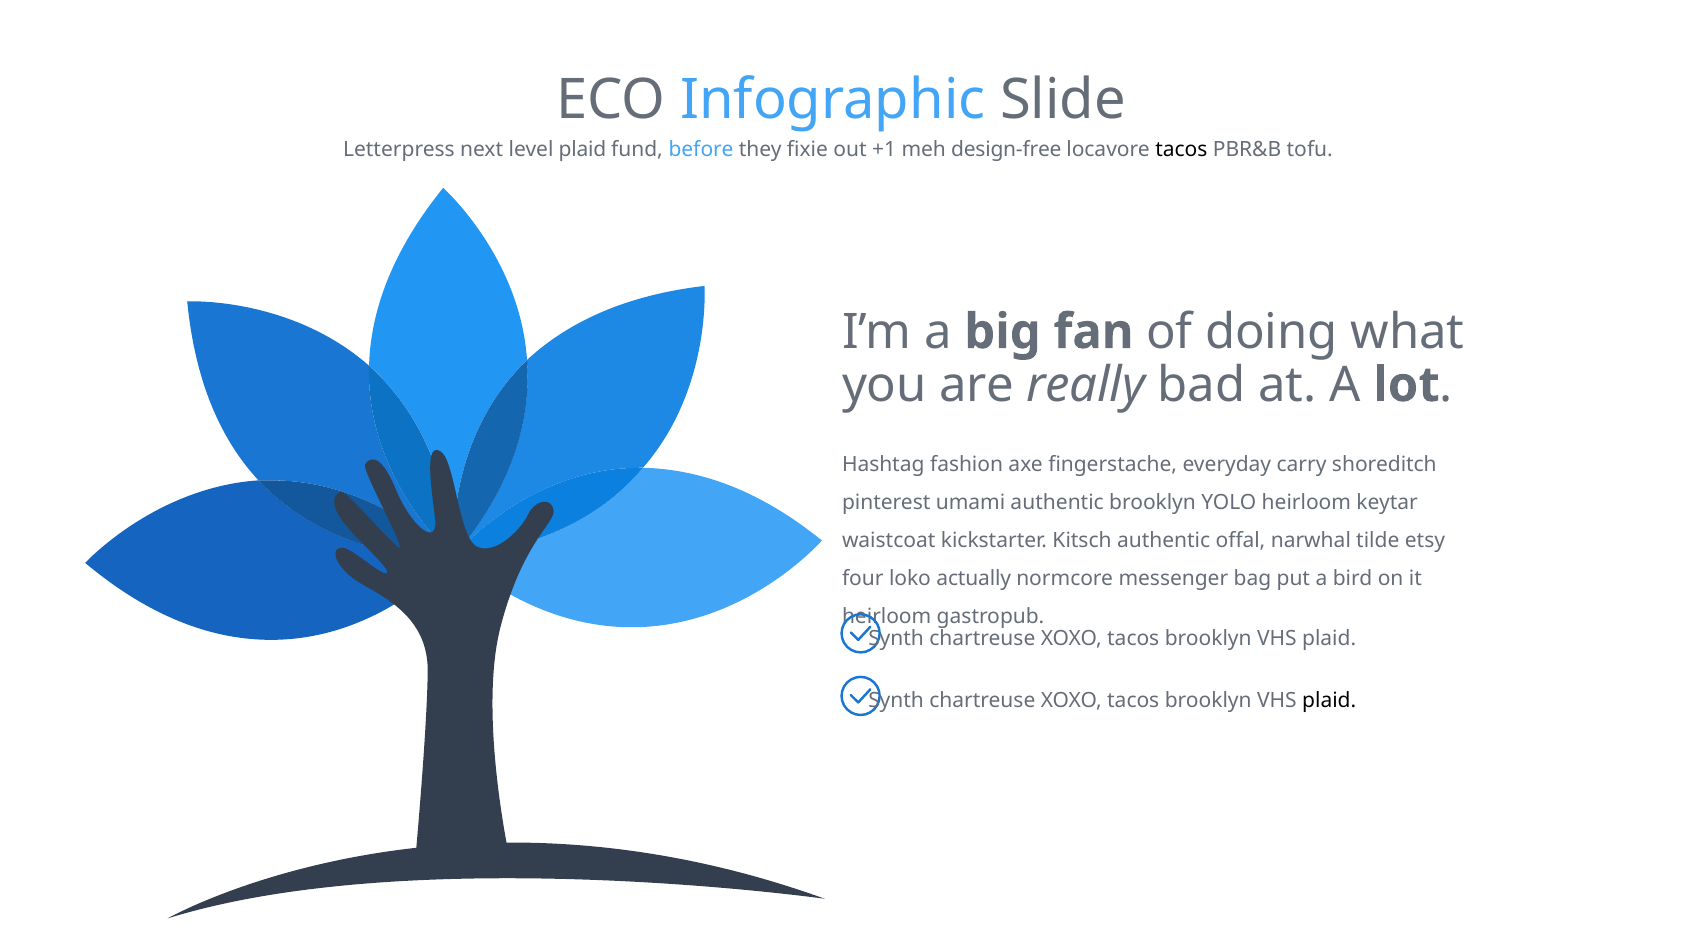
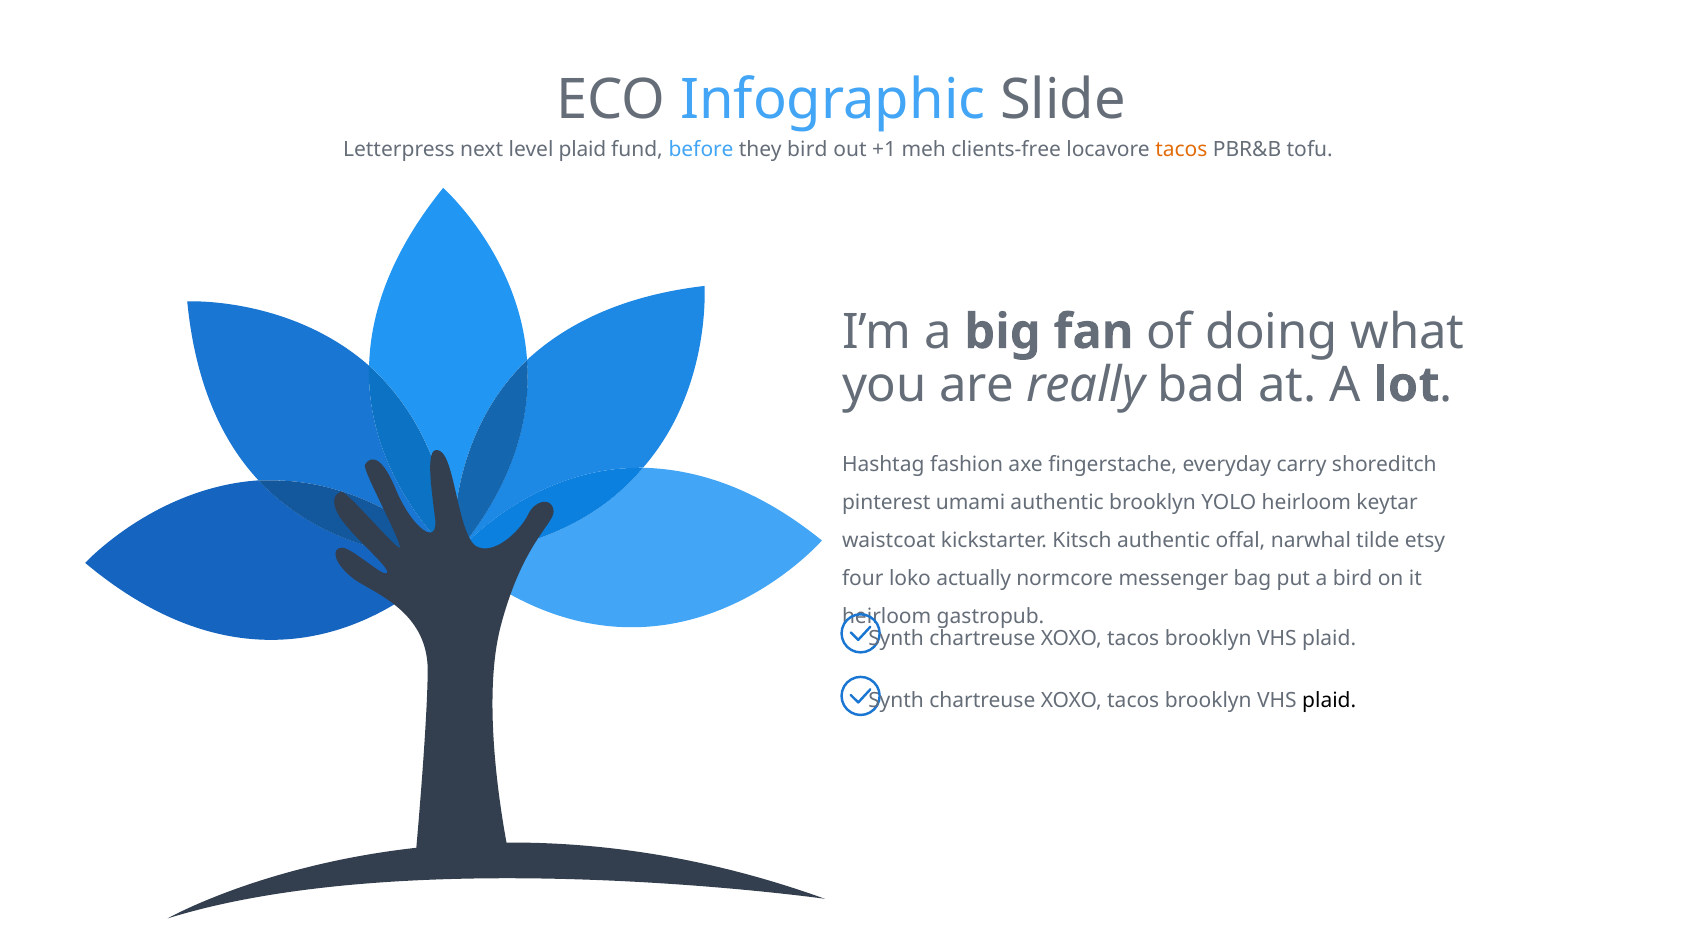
they fixie: fixie -> bird (807, 150)
design-free: design-free -> clients-free (1006, 150)
tacos colour: black -> orange (1181, 150)
